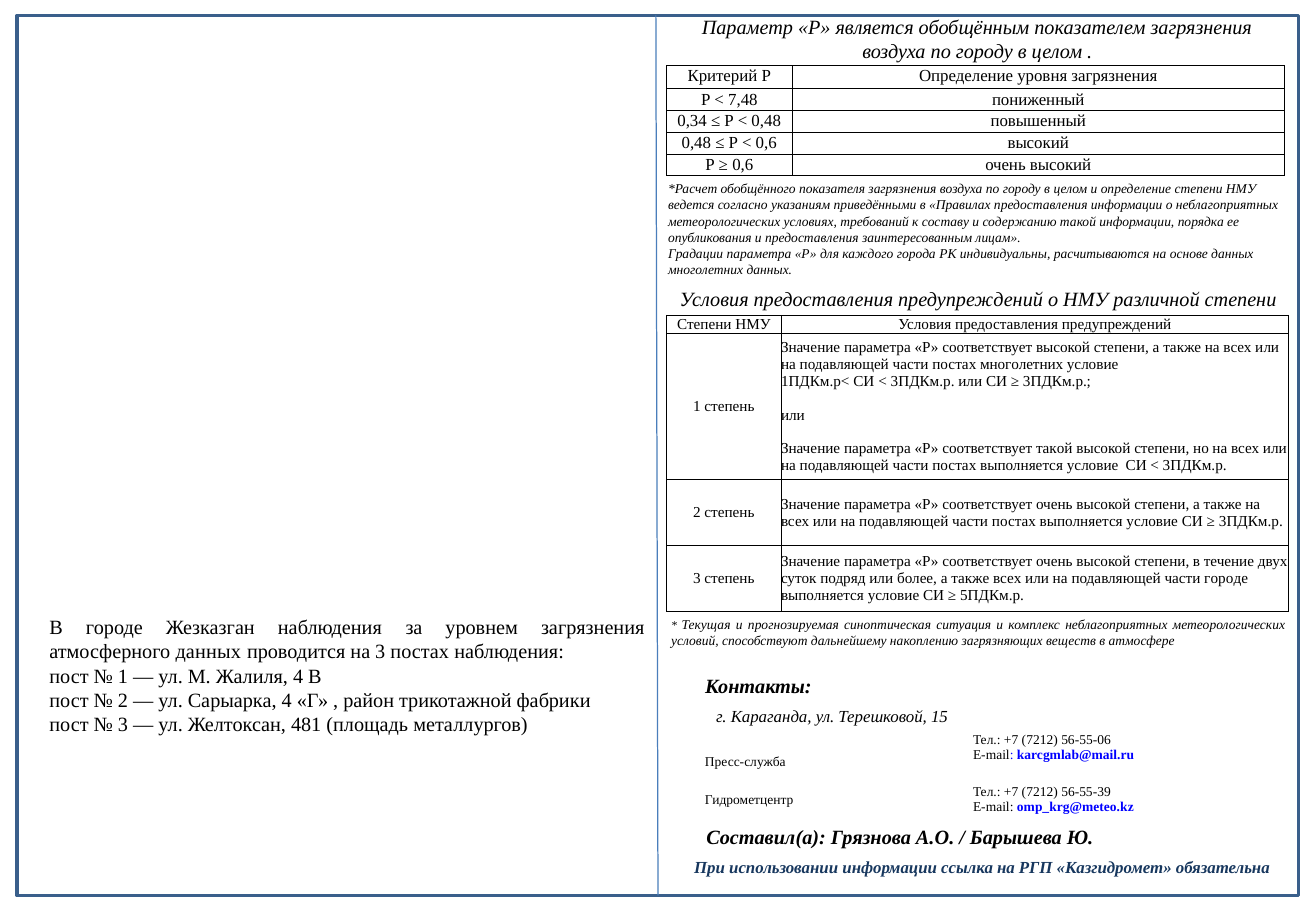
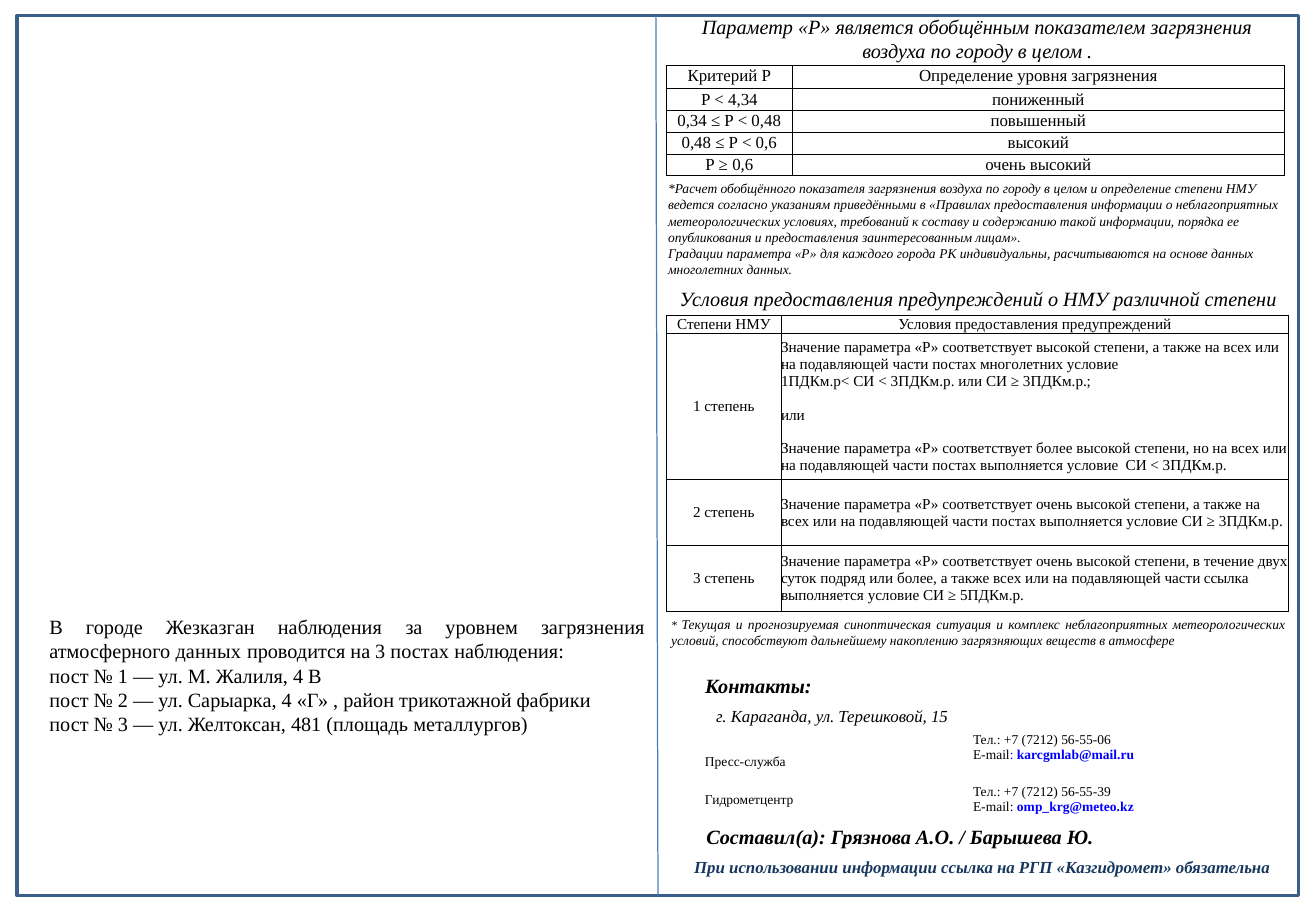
7,48: 7,48 -> 4,34 (743, 100)
соответствует такой: такой -> более (1054, 449)
части городе: городе -> ссылка (1226, 579)
